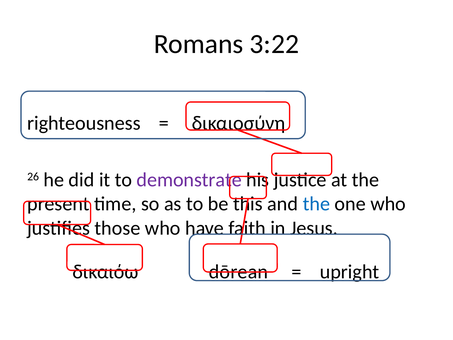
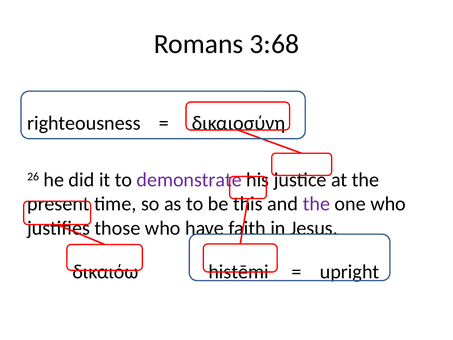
3:22: 3:22 -> 3:68 (274, 44)
the colour: blue -> purple (316, 204)
dōrean: dōrean -> histēmi (239, 272)
